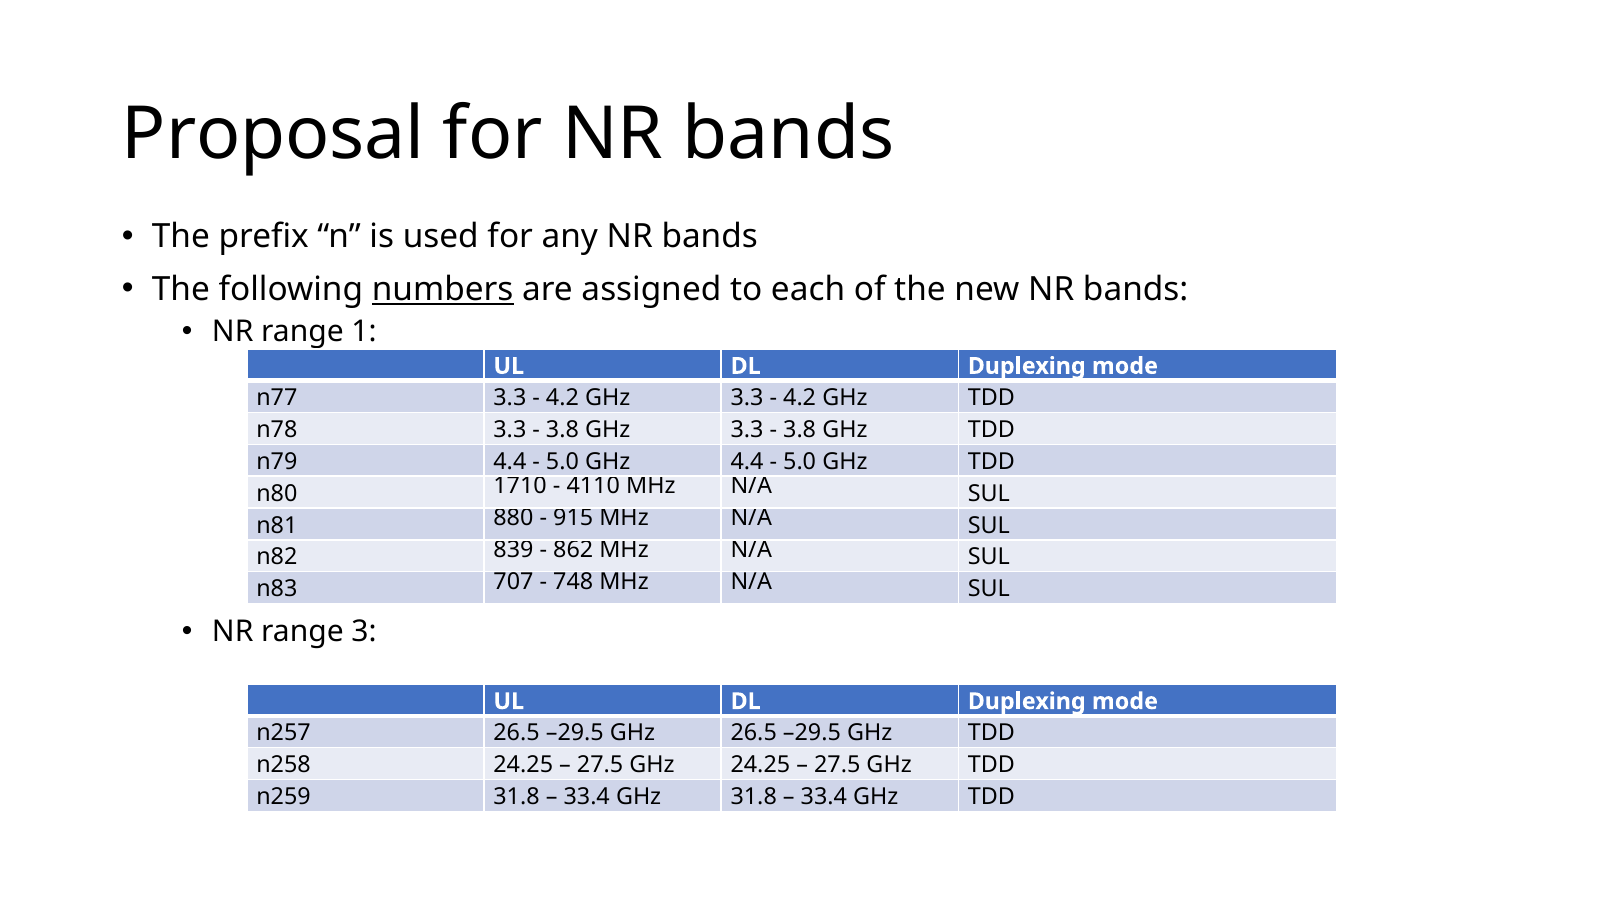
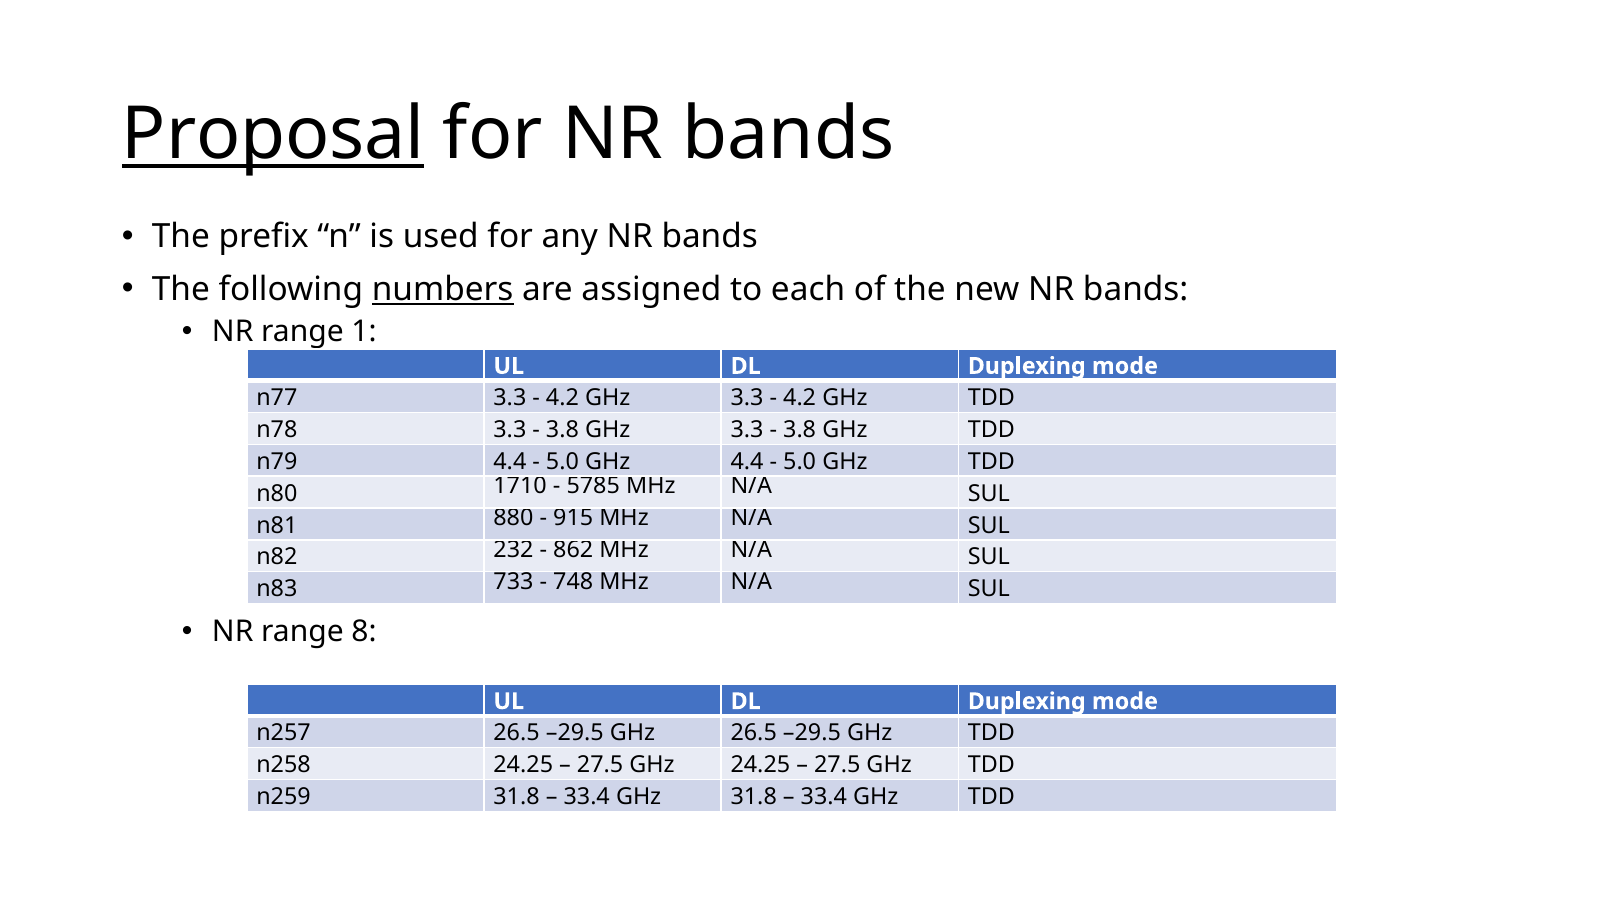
Proposal underline: none -> present (273, 134)
4110: 4110 -> 5785 (593, 486)
839: 839 -> 232 (513, 550)
707: 707 -> 733 (513, 582)
3: 3 -> 8 (364, 632)
